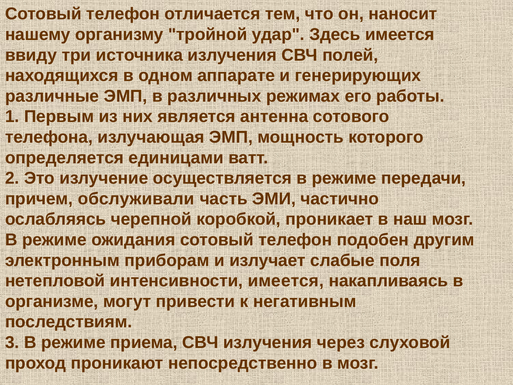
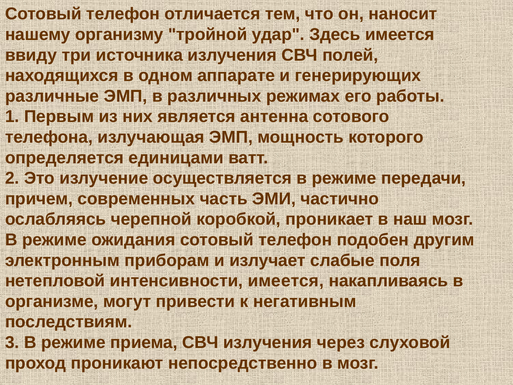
обслуживали: обслуживали -> современных (136, 199)
